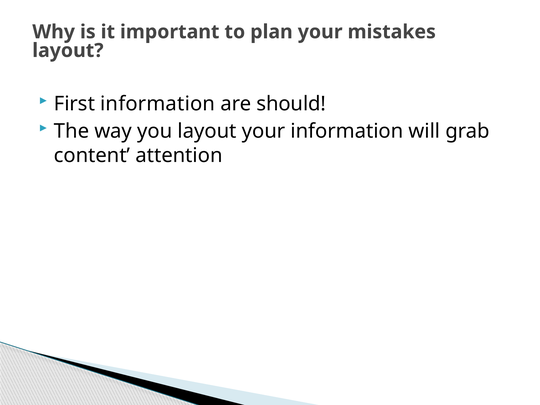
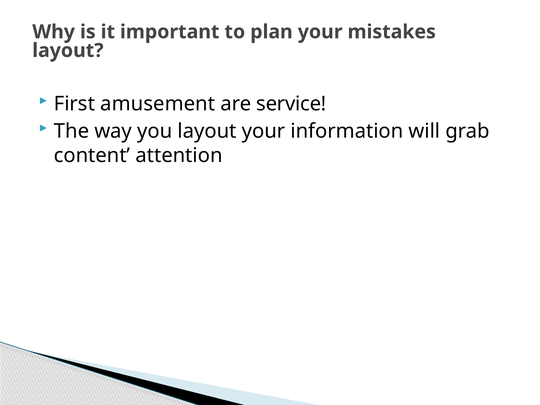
First information: information -> amusement (158, 104)
should: should -> service (291, 104)
